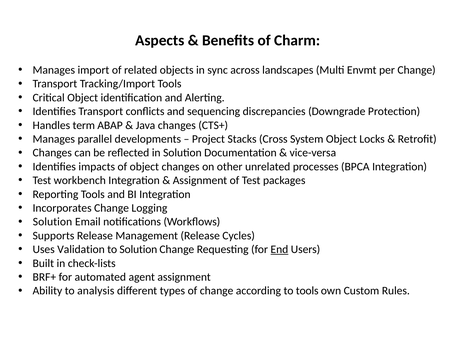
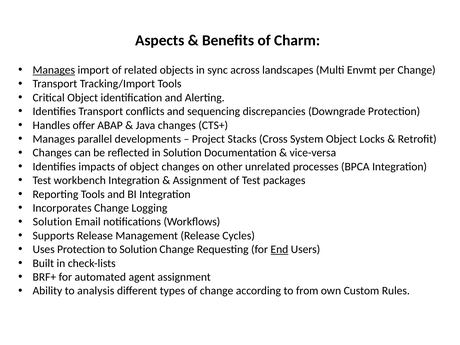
Manages underline: none -> present (54, 70)
term: term -> offer (84, 125)
Uses Validation: Validation -> Protection (81, 249)
to tools: tools -> from (307, 291)
